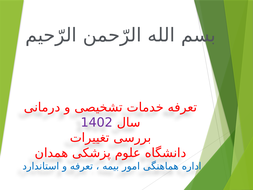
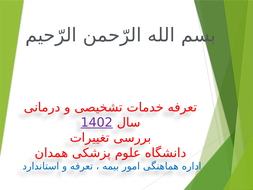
1402 underline: none -> present (97, 122)
